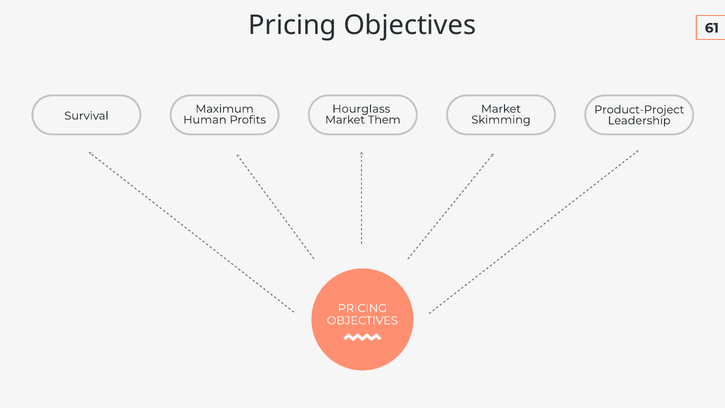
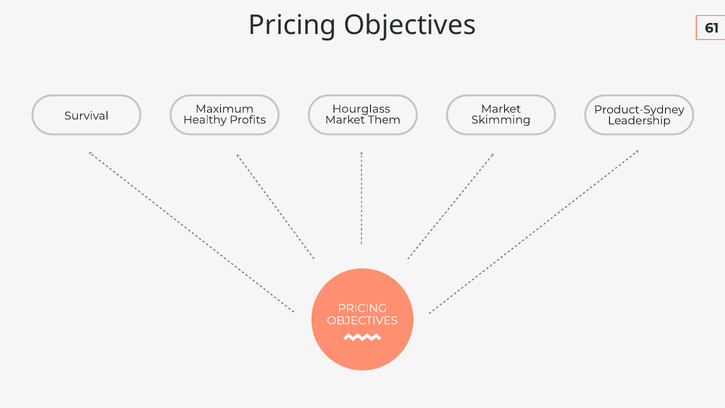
Product-Project: Product-Project -> Product-Sydney (639, 110)
Human: Human -> Healthy (205, 120)
